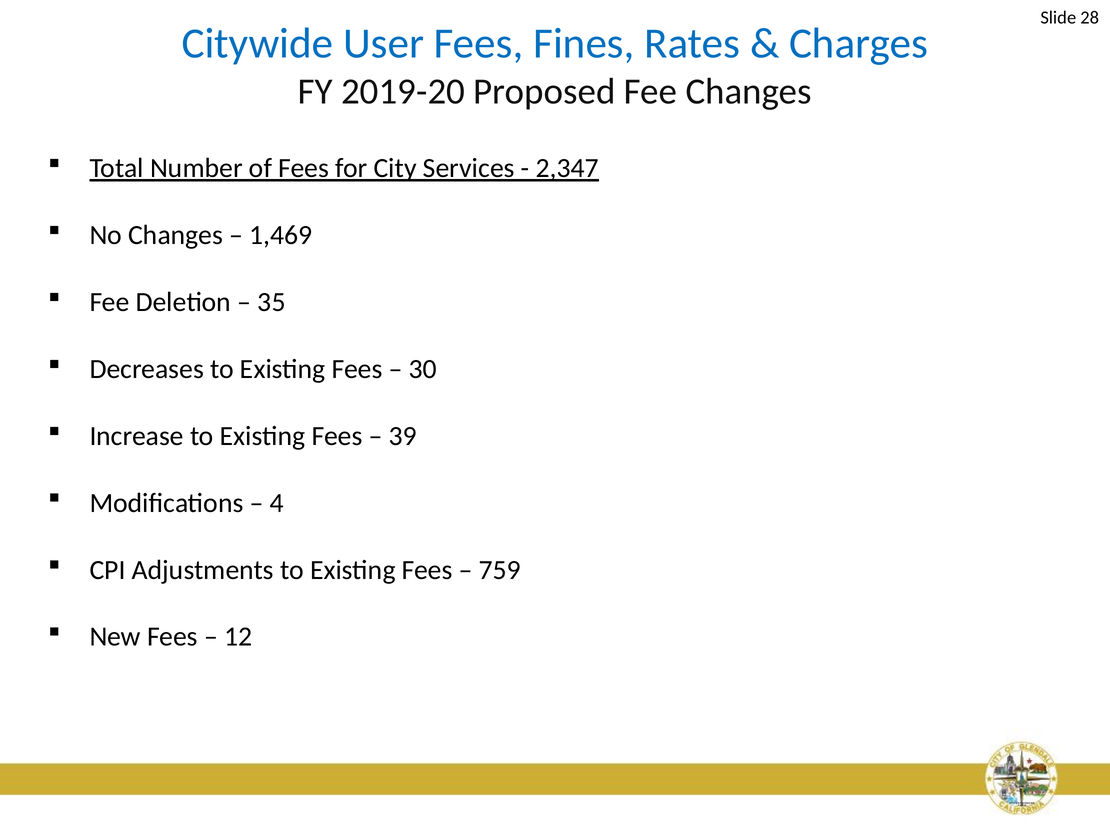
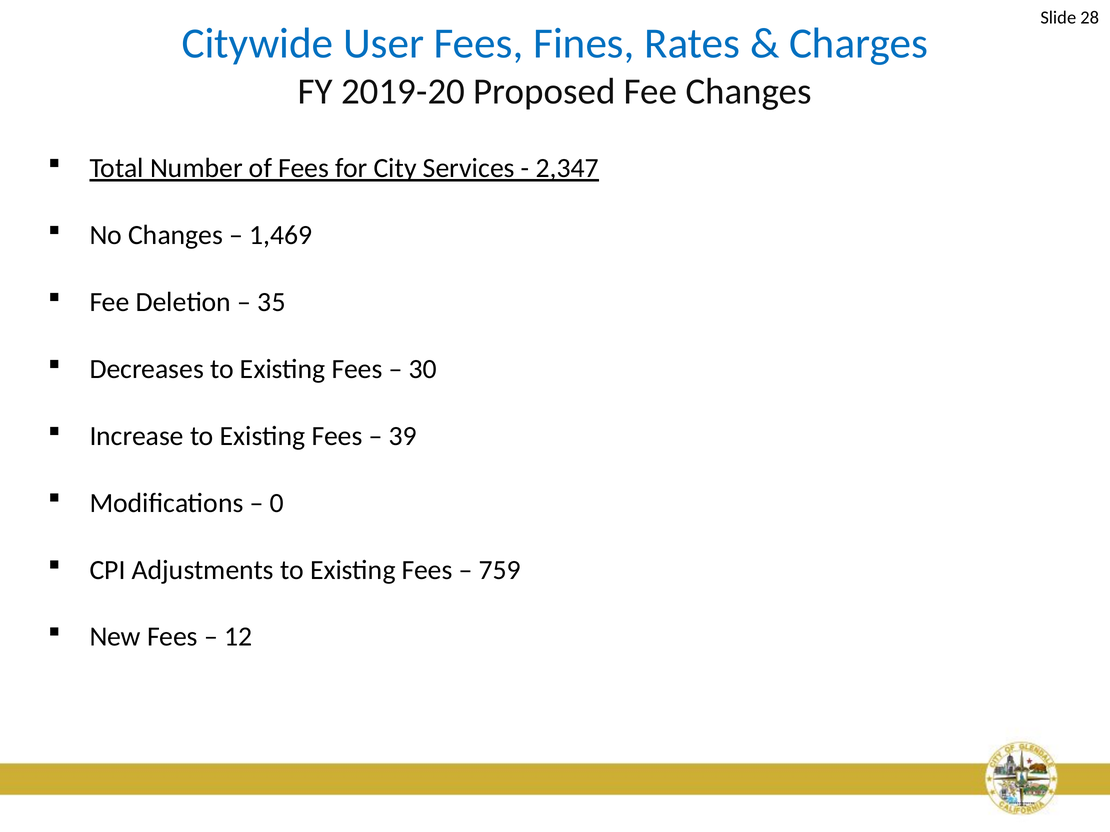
4: 4 -> 0 (277, 503)
